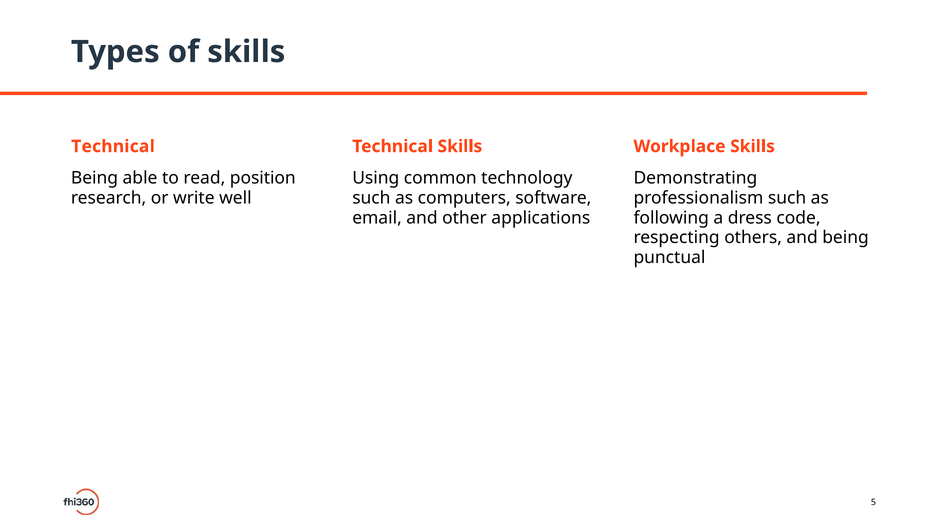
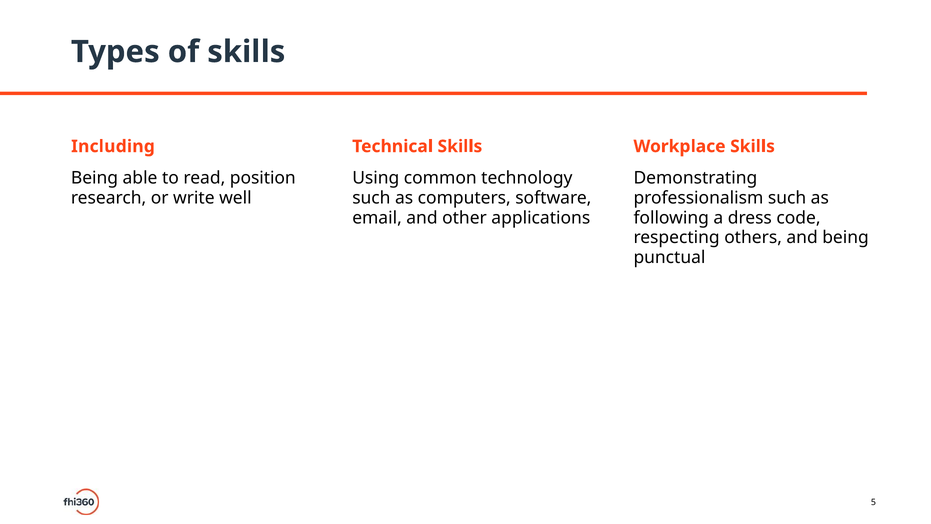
Technical: Technical -> Including (113, 146)
